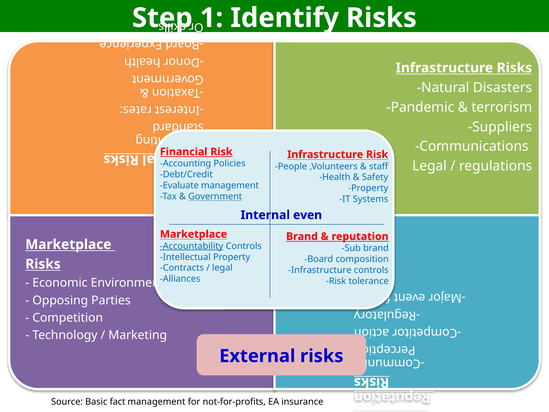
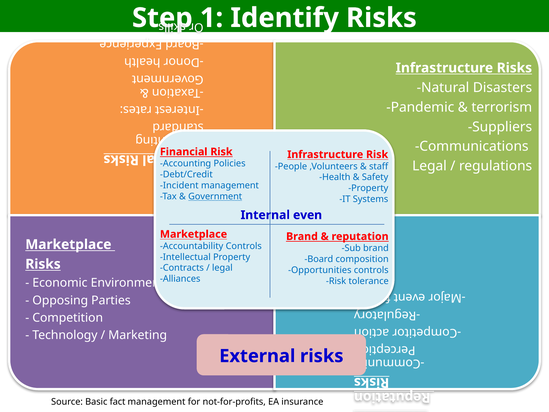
Evaluate: Evaluate -> Incident (179, 185)
Accountability underline: present -> none (192, 246)
Infrastructure: Infrastructure -> Opportunities (320, 270)
